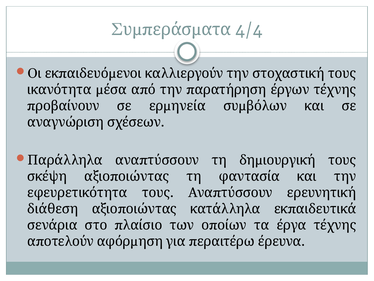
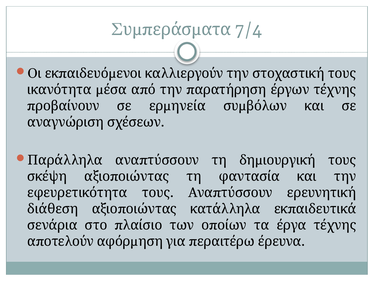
4/4: 4/4 -> 7/4 (249, 29)
